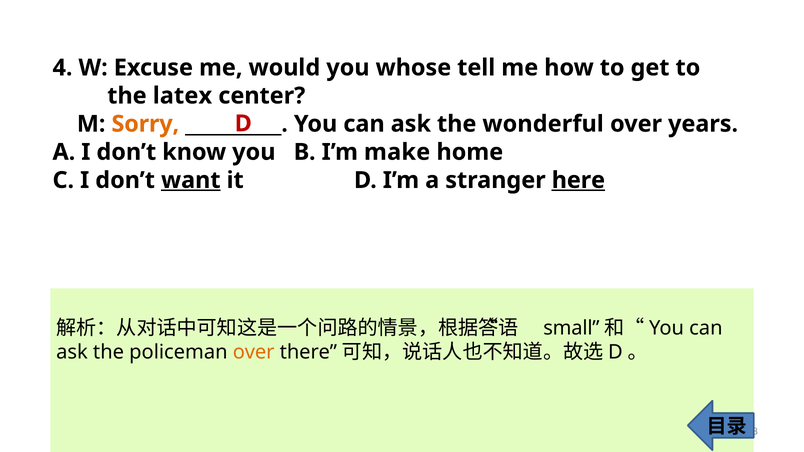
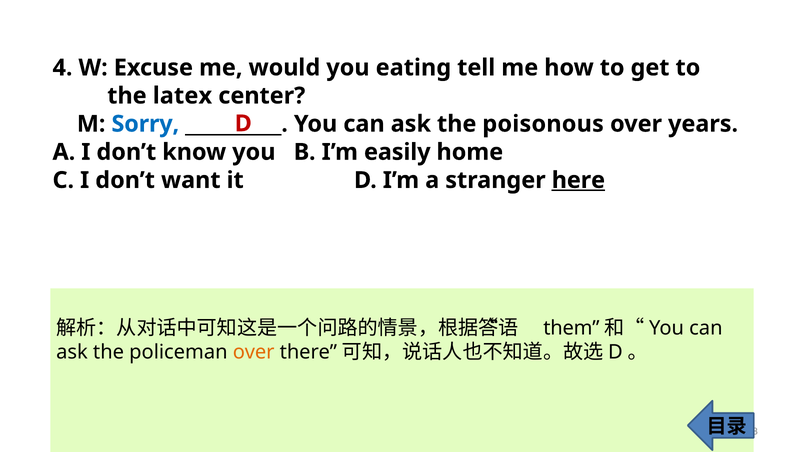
whose: whose -> eating (413, 68)
Sorry colour: orange -> blue (145, 124)
wonderful: wonderful -> poisonous (543, 124)
make: make -> easily (397, 152)
want underline: present -> none (191, 180)
small: small -> them (571, 328)
